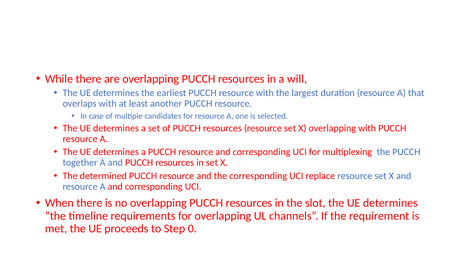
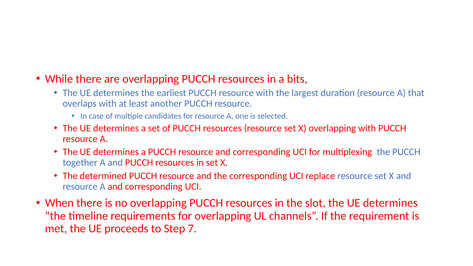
will: will -> bits (297, 79)
0: 0 -> 7 (192, 229)
